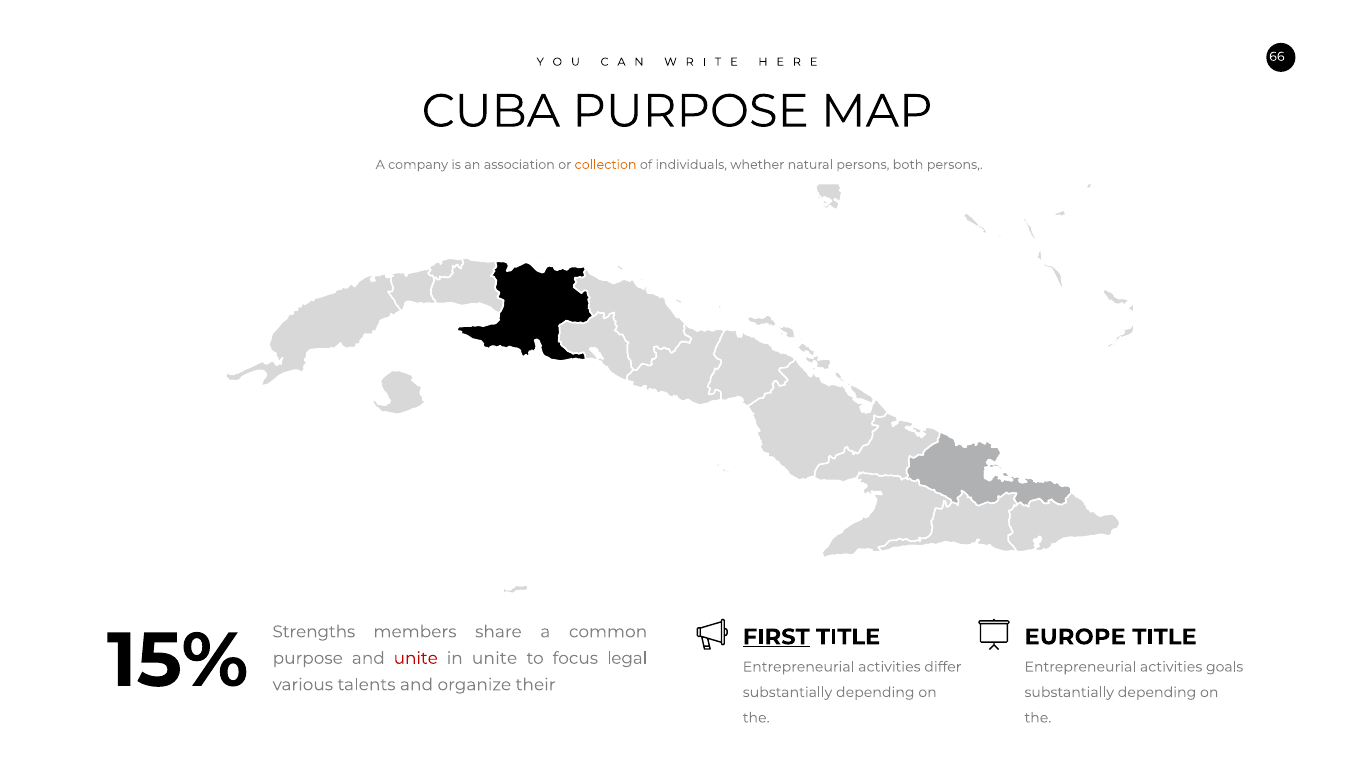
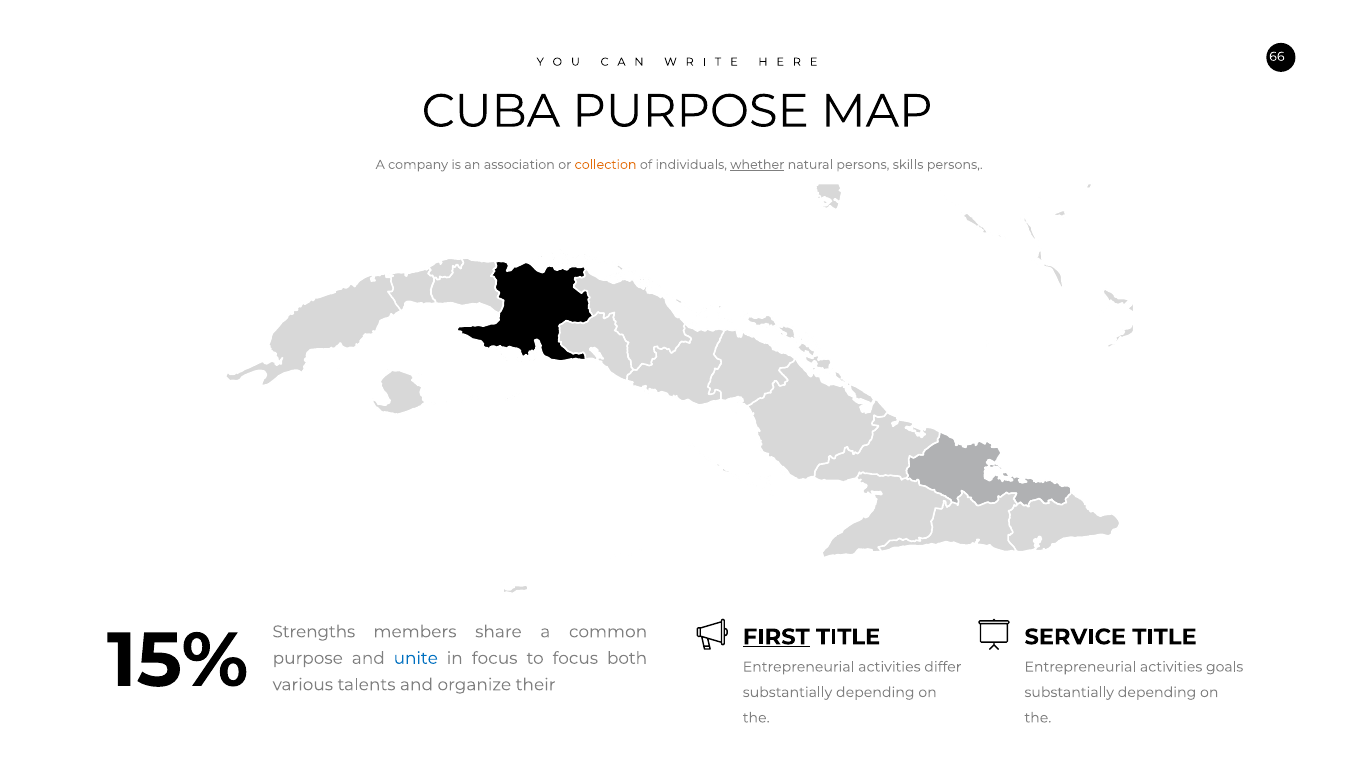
whether underline: none -> present (757, 165)
both: both -> skills (908, 165)
EUROPE: EUROPE -> SERVICE (1075, 637)
unite colour: red -> blue (416, 658)
in unite: unite -> focus (495, 658)
legal: legal -> both (627, 658)
